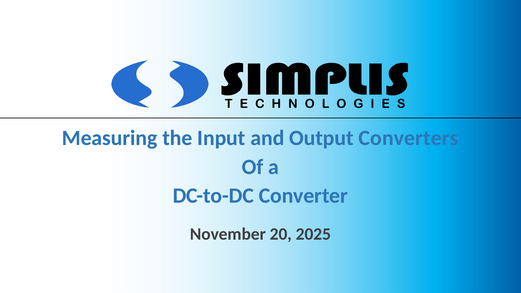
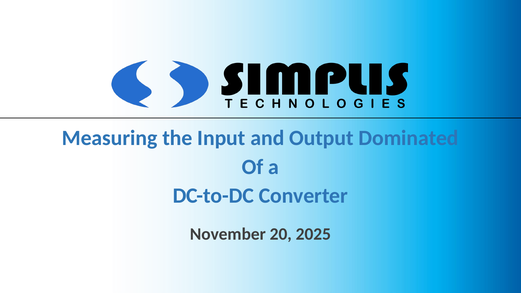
Converters: Converters -> Dominated (409, 138)
